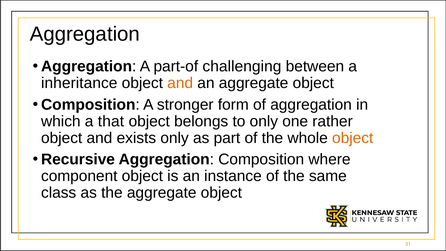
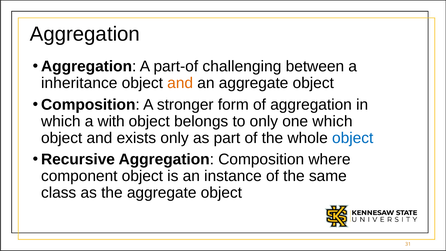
that: that -> with (111, 121)
one rather: rather -> which (332, 121)
object colour: orange -> blue (353, 138)
